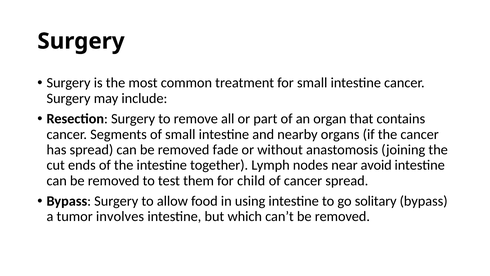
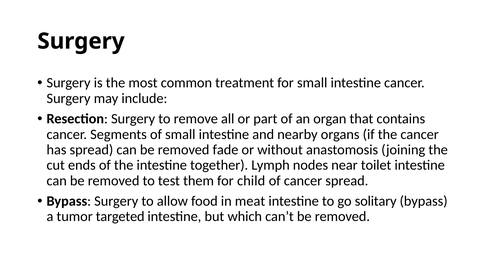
avoid: avoid -> toilet (376, 165)
using: using -> meat (250, 201)
involves: involves -> targeted (120, 216)
